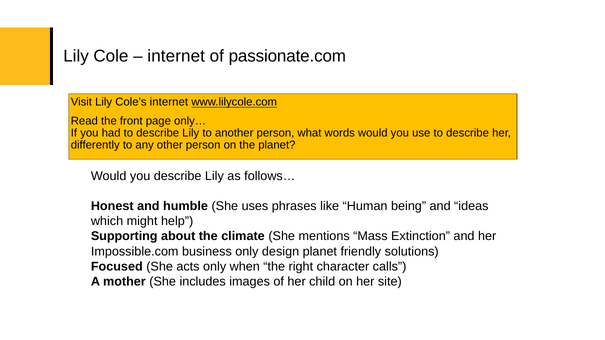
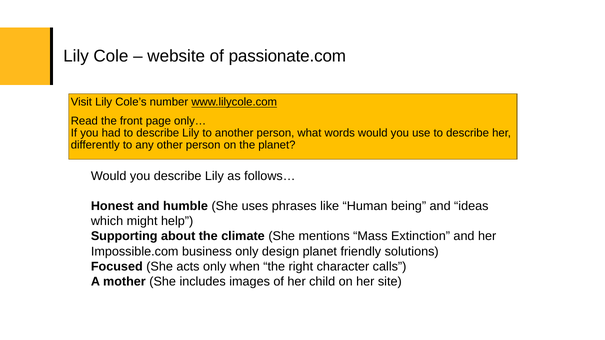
internet: internet -> website (176, 56)
Cole’s internet: internet -> number (169, 102)
